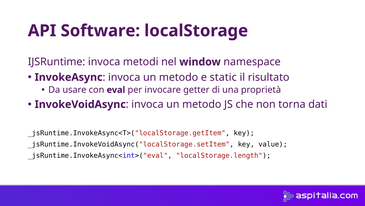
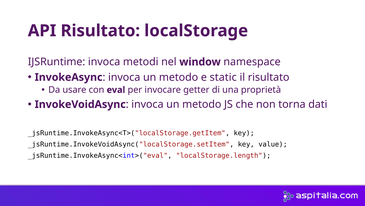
API Software: Software -> Risultato (100, 31)
